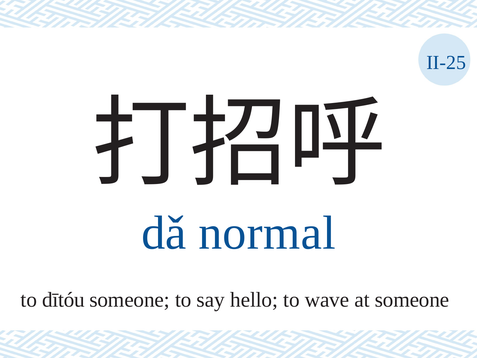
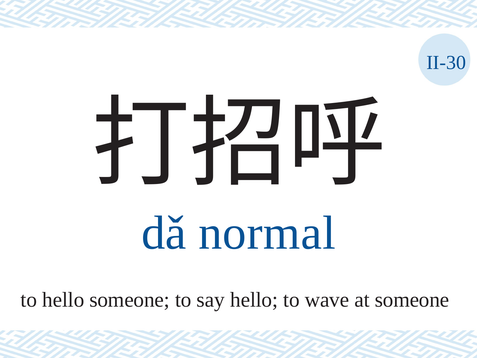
II-25: II-25 -> II-30 (446, 62)
to dītóu: dītóu -> hello (63, 299)
